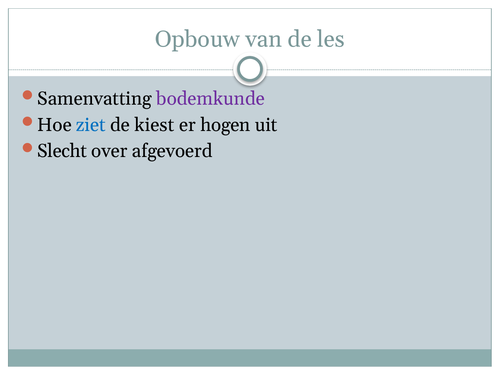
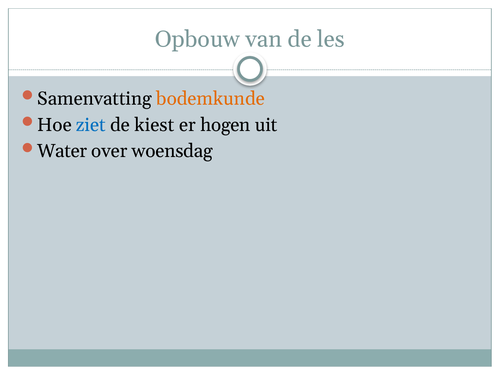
bodemkunde colour: purple -> orange (211, 99)
Slecht: Slecht -> Water (62, 151)
afgevoerd: afgevoerd -> woensdag (172, 151)
